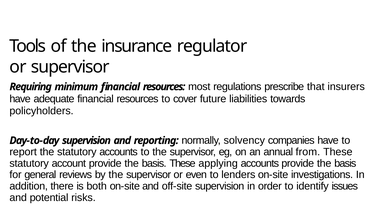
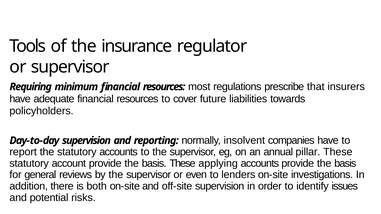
solvency: solvency -> insolvent (244, 141)
from: from -> pillar (308, 152)
